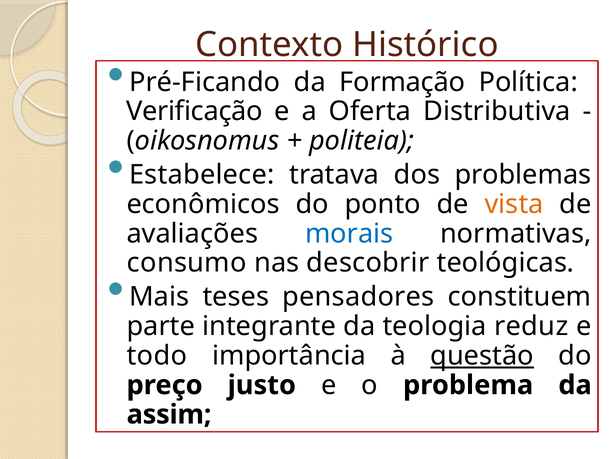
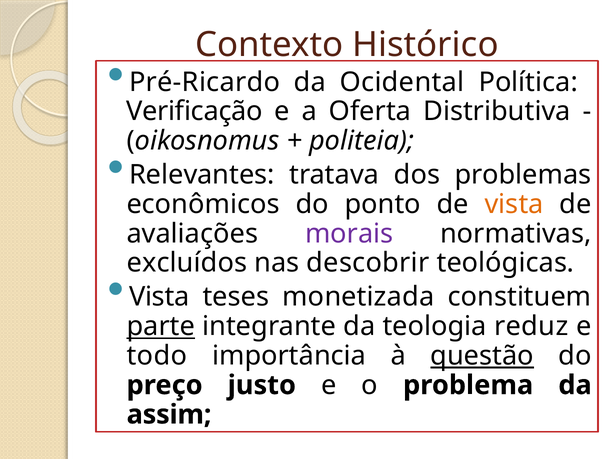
Pré-Ficando: Pré-Ficando -> Pré-Ricardo (205, 82)
Formação: Formação -> Ocidental (402, 82)
Estabelece: Estabelece -> Relevantes (202, 175)
morais colour: blue -> purple (349, 234)
consumo: consumo -> excluídos (187, 263)
Mais: Mais -> Vista (159, 297)
pensadores: pensadores -> monetizada (358, 297)
parte underline: none -> present (161, 326)
